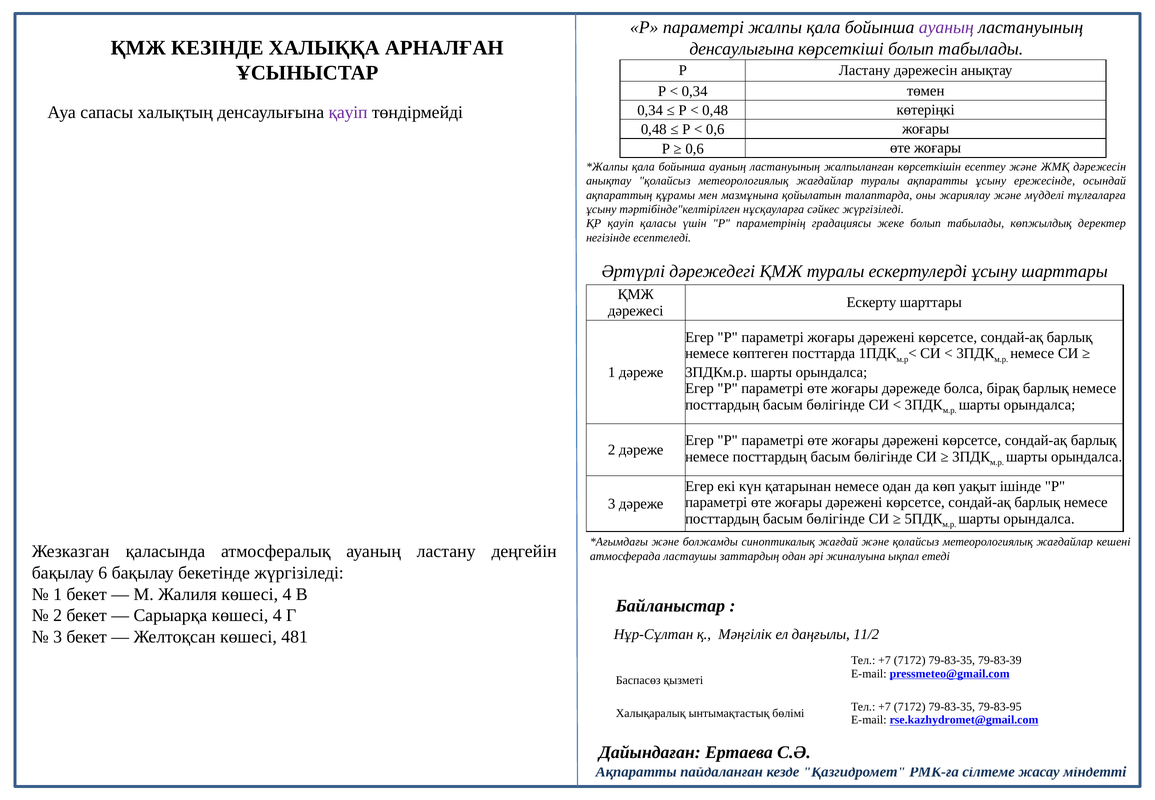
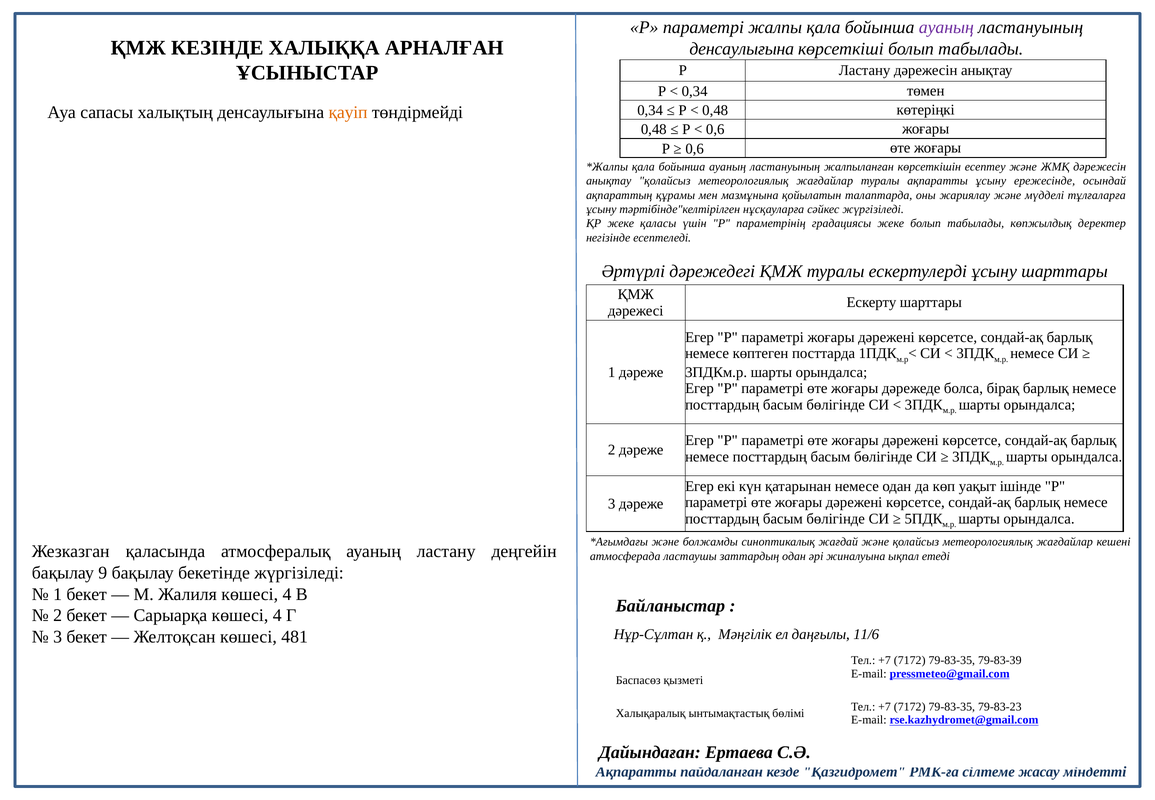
қауіп colour: purple -> orange (348, 112)
ҚР қауіп: қауіп -> жеке (621, 223)
6: 6 -> 9 (103, 573)
11/2: 11/2 -> 11/6 (866, 634)
79-83-95: 79-83-95 -> 79-83-23 (1000, 706)
